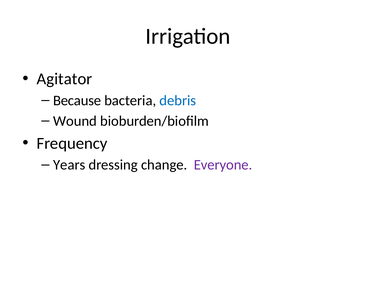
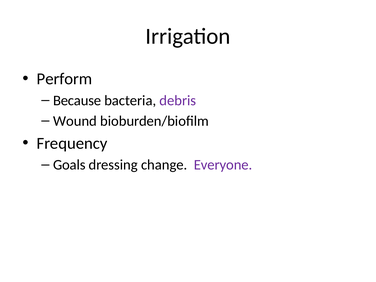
Agitator: Agitator -> Perform (64, 79)
debris colour: blue -> purple (178, 100)
Years: Years -> Goals (69, 165)
